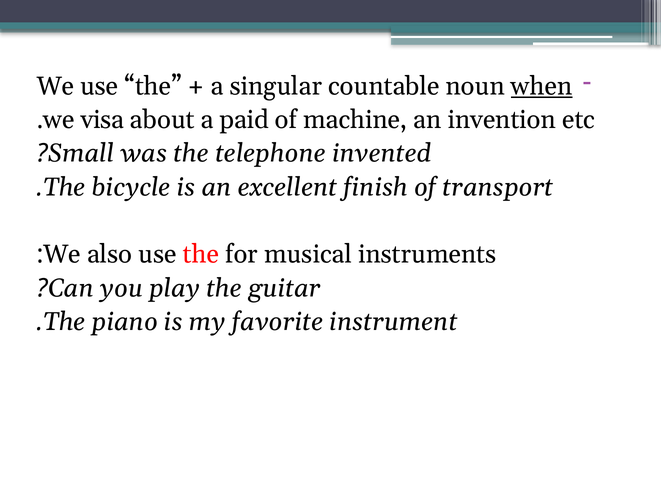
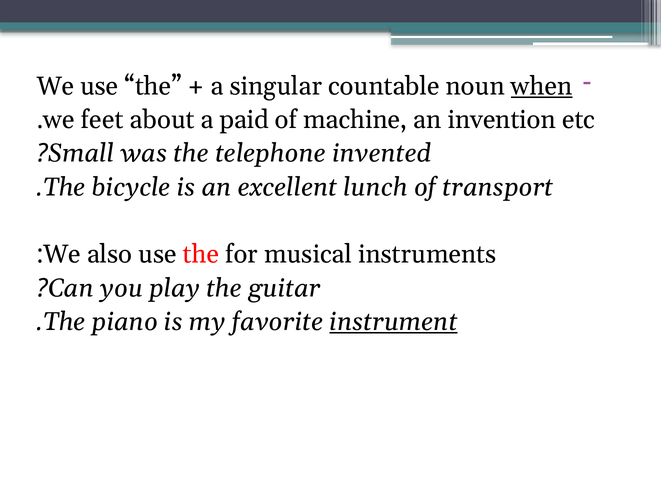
visa: visa -> feet (102, 120)
finish: finish -> lunch (375, 187)
instrument underline: none -> present (393, 322)
